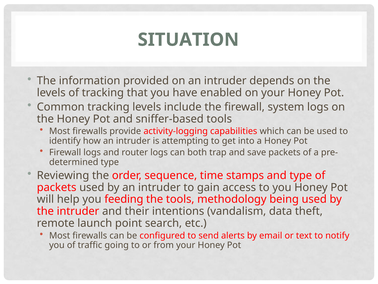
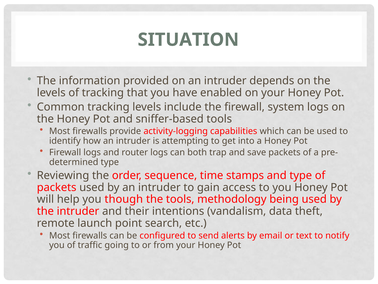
feeding: feeding -> though (124, 199)
